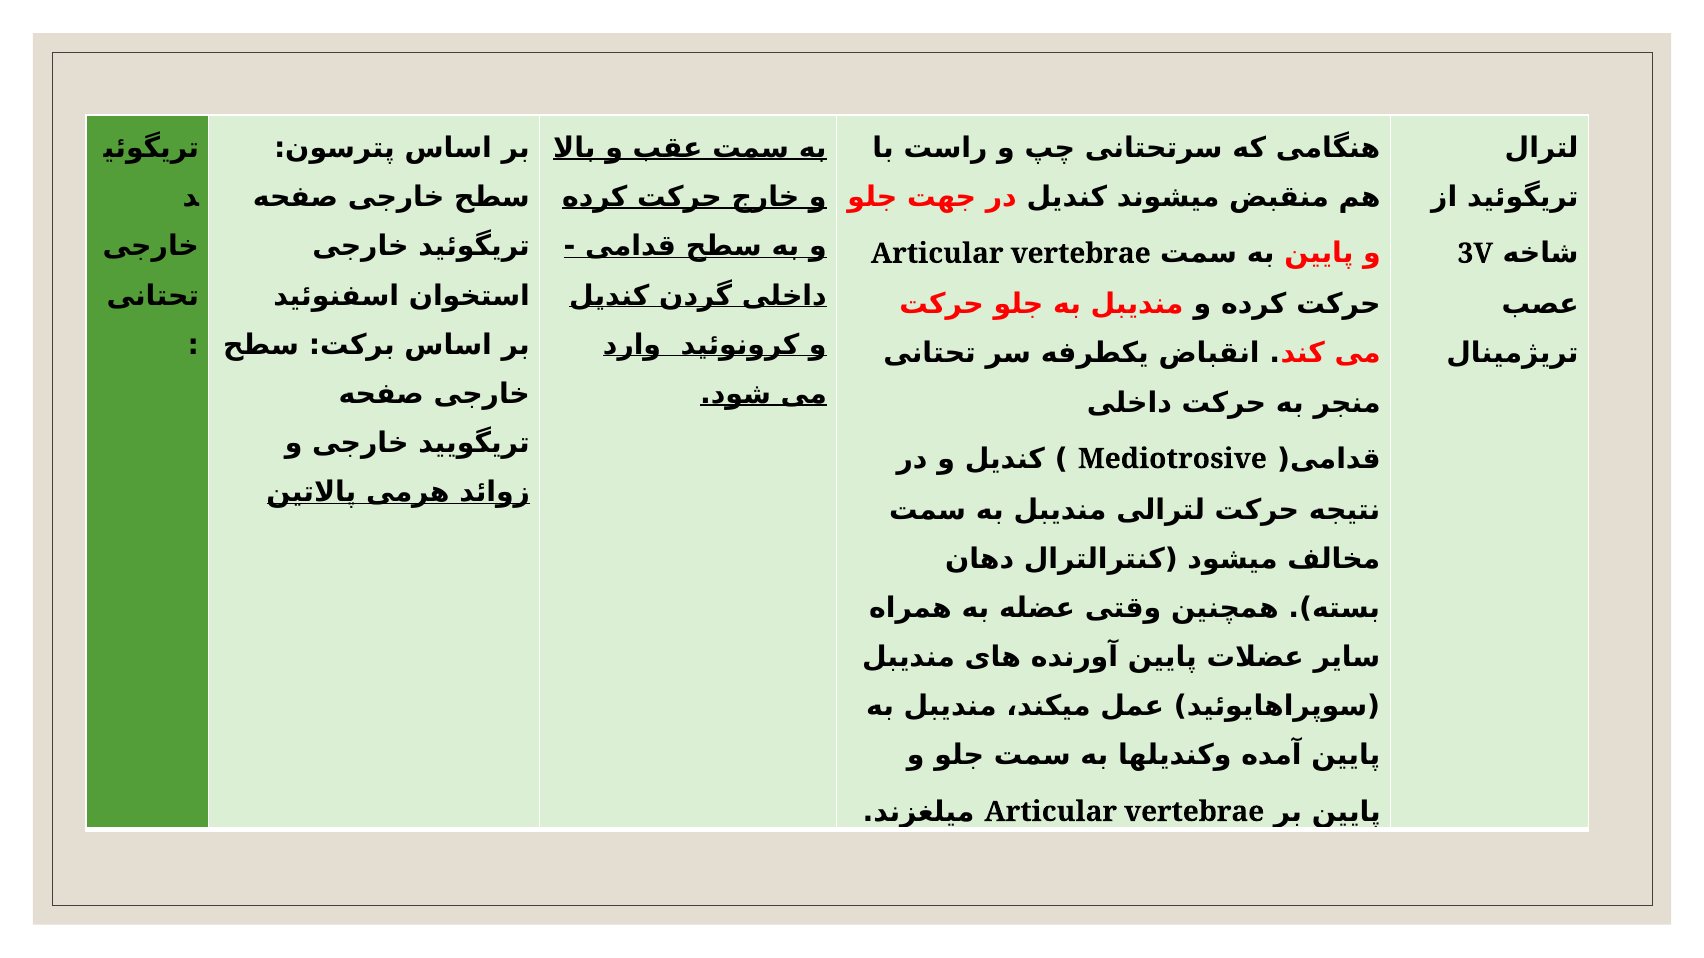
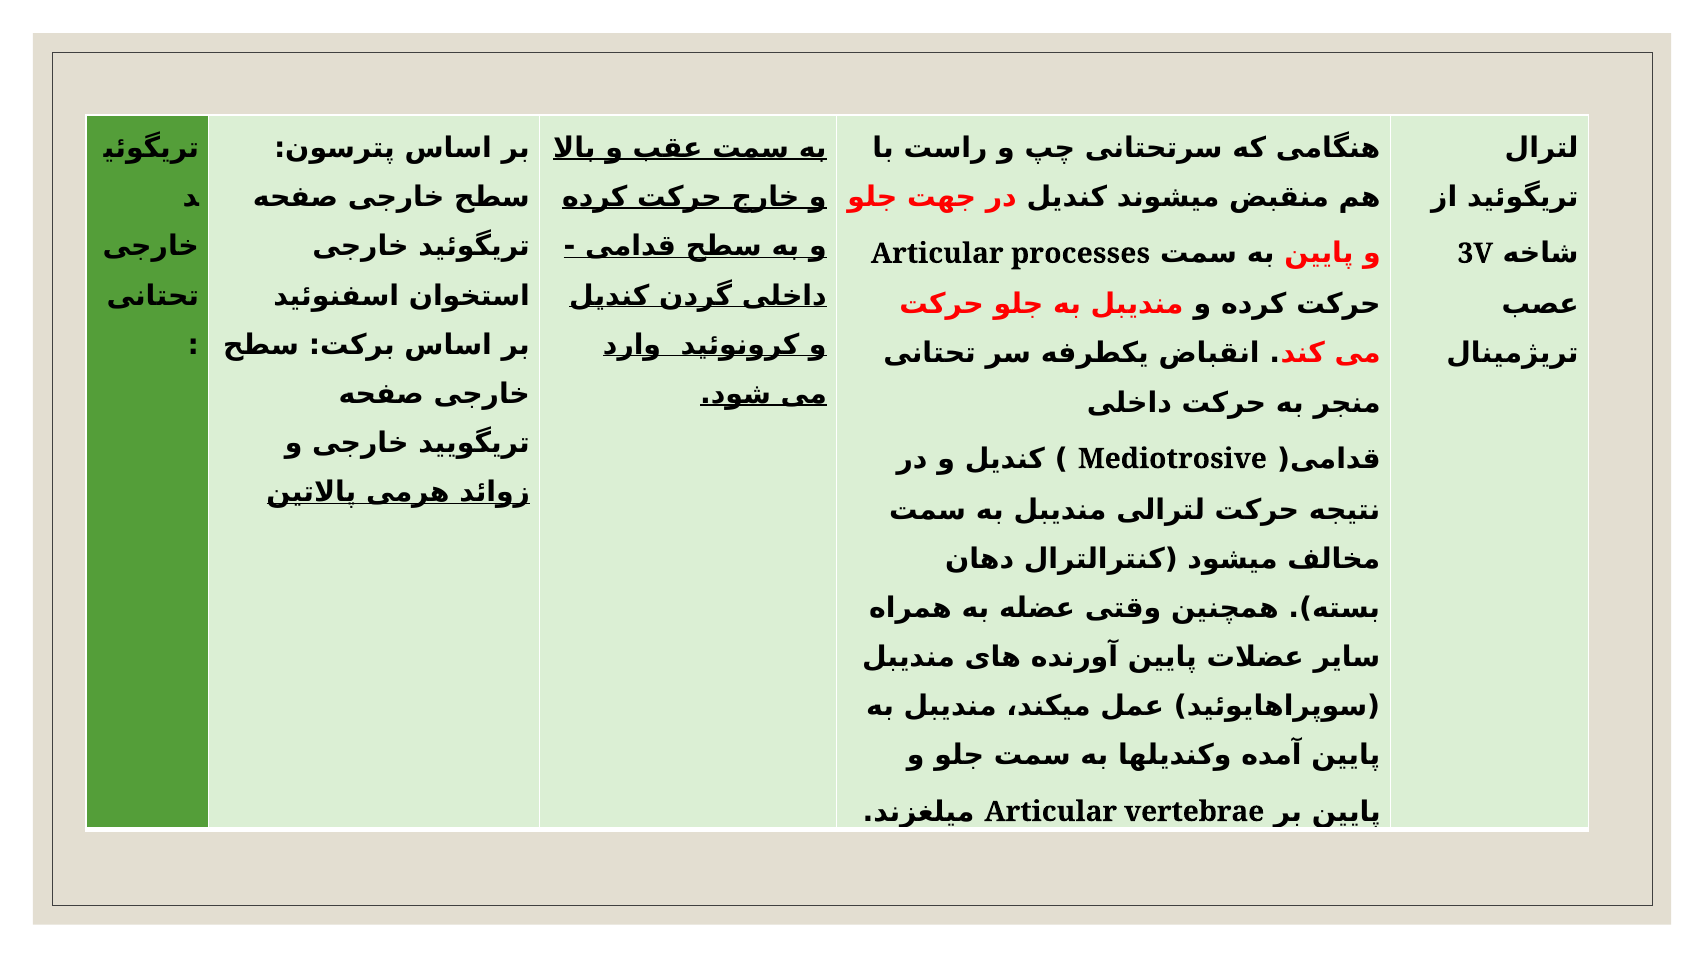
vertebrae: vertebrae -> processes (1081, 254)
